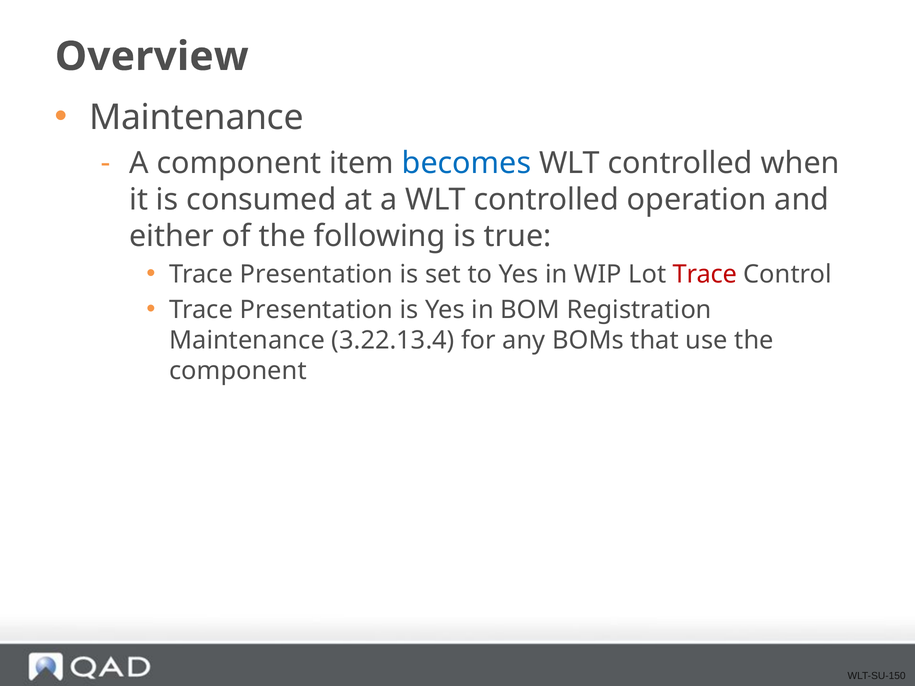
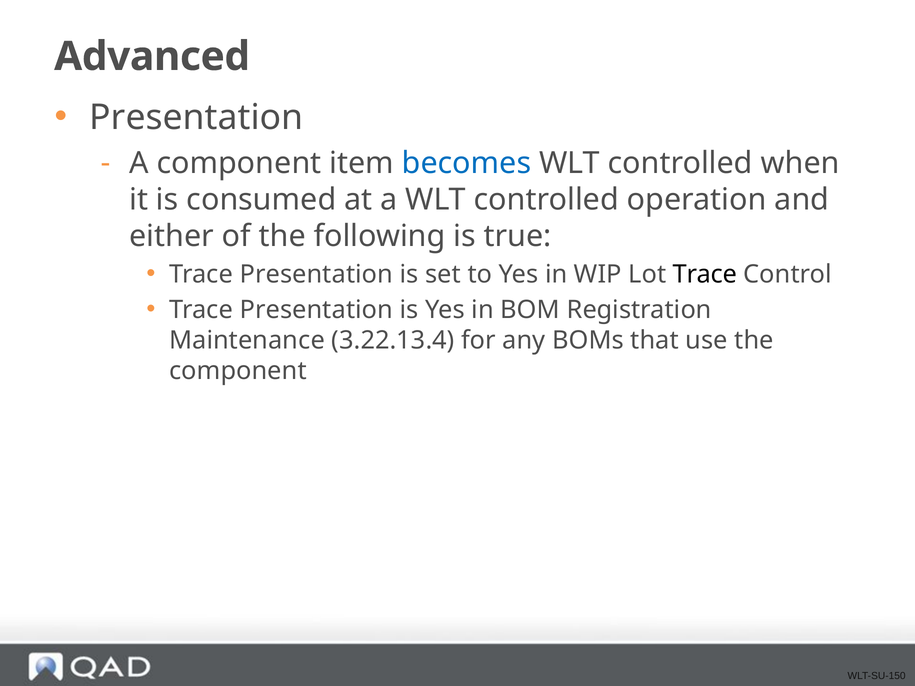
Overview: Overview -> Advanced (152, 57)
Maintenance: Maintenance -> Presentation (196, 118)
Trace colour: red -> black (705, 275)
